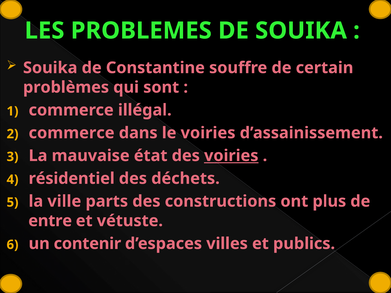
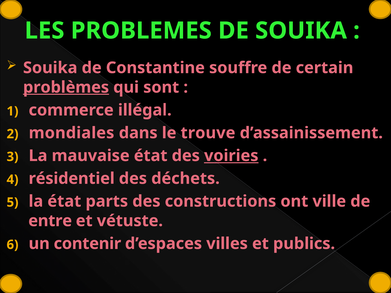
problèmes underline: none -> present (66, 87)
commerce: commerce -> mondiales (71, 133)
le voiries: voiries -> trouve (208, 133)
la ville: ville -> état (64, 201)
plus: plus -> ville (329, 201)
